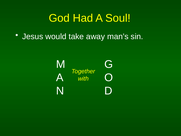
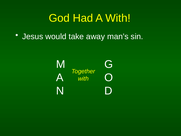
A Soul: Soul -> With (118, 18)
